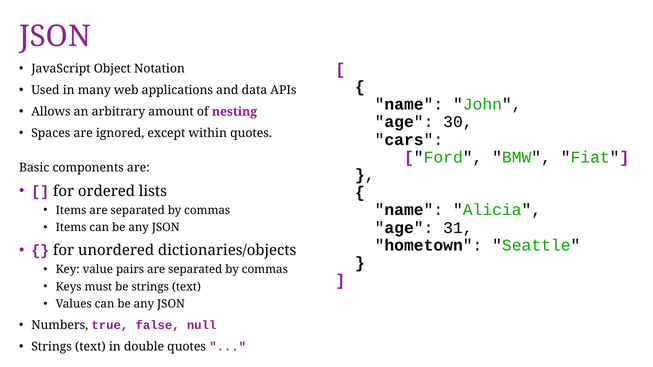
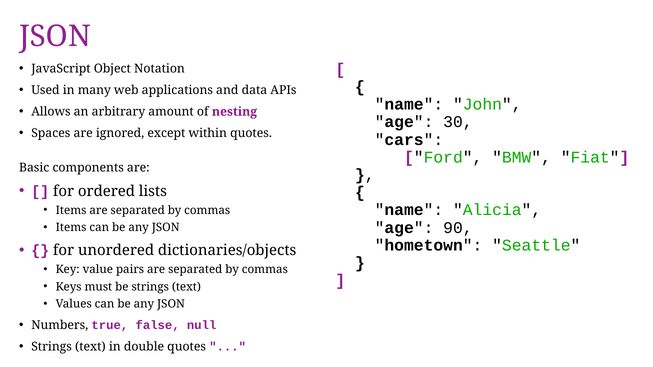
31: 31 -> 90 (458, 228)
